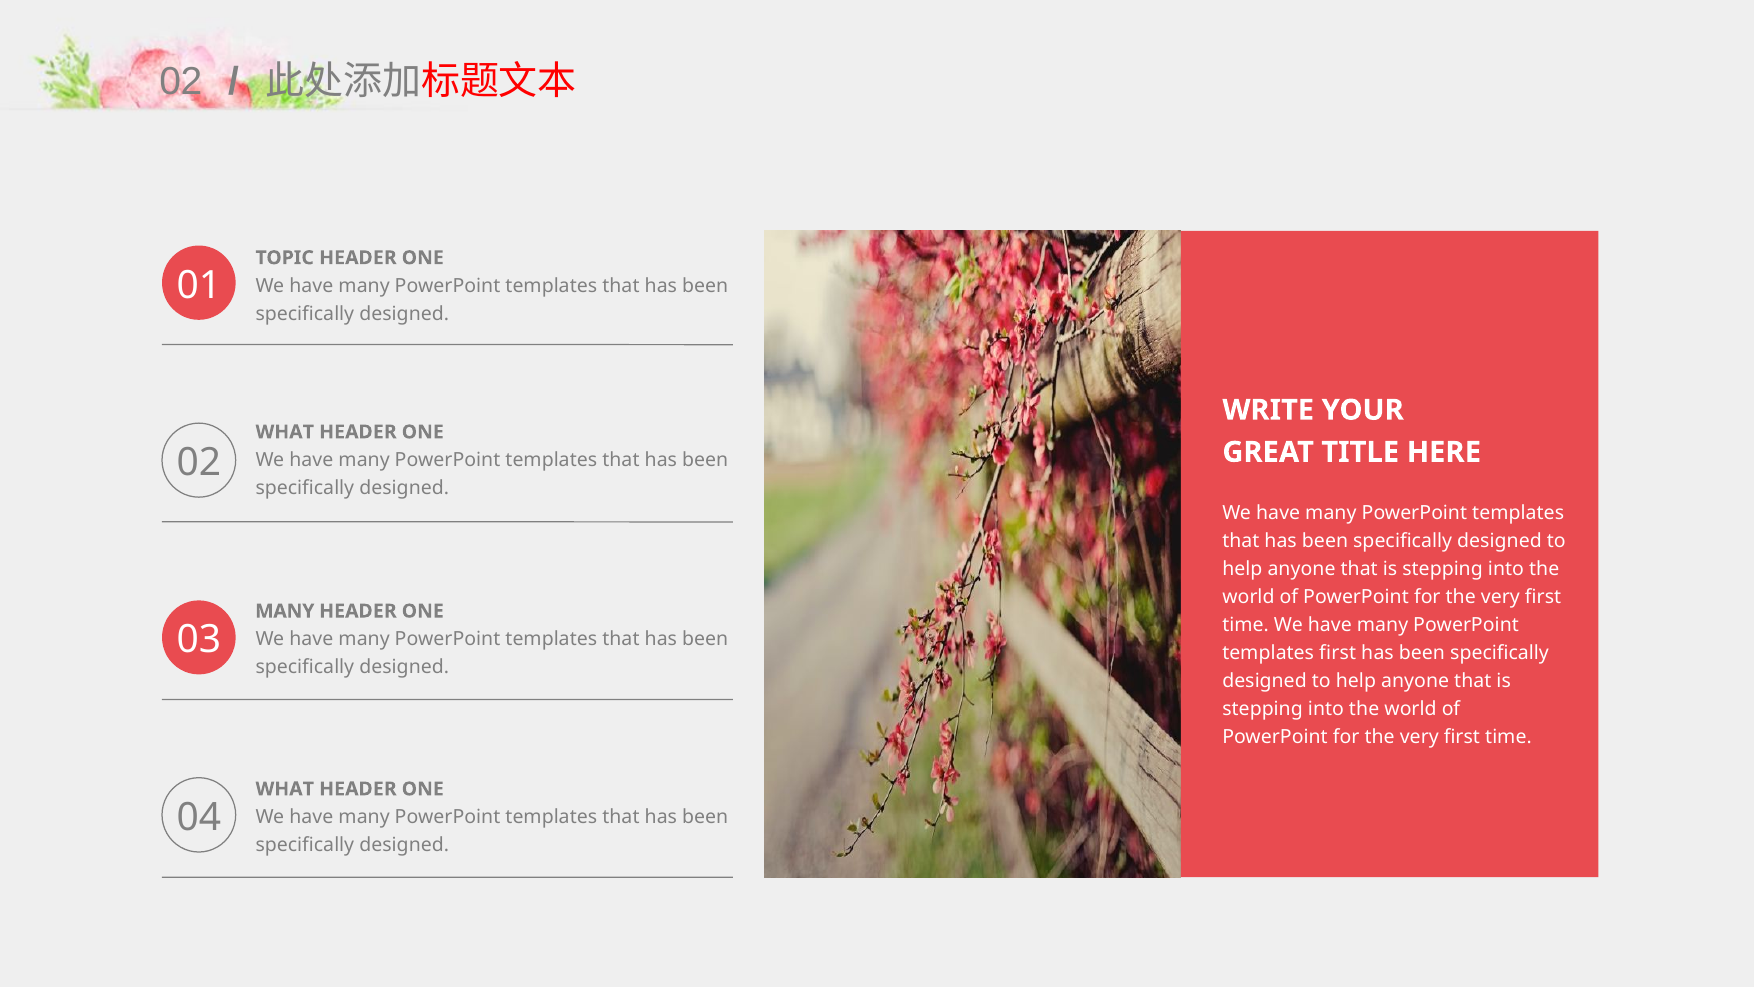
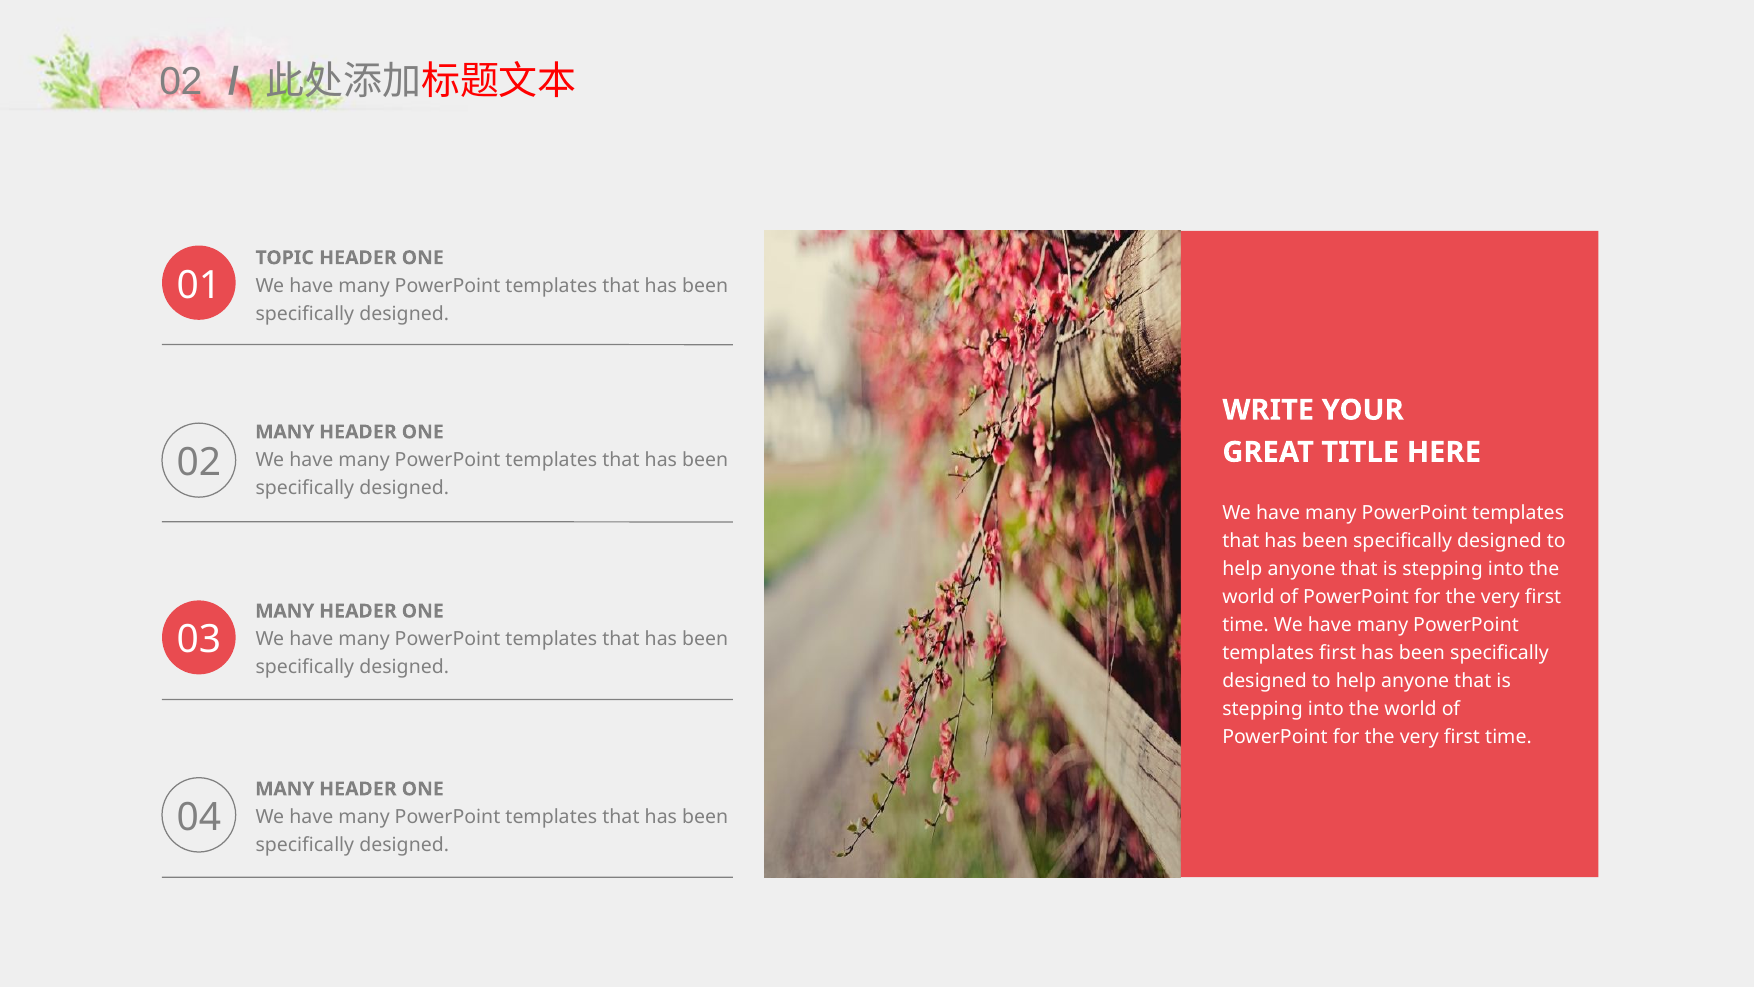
WHAT: WHAT -> MANY (285, 432)
WHAT: WHAT -> MANY (285, 789)
